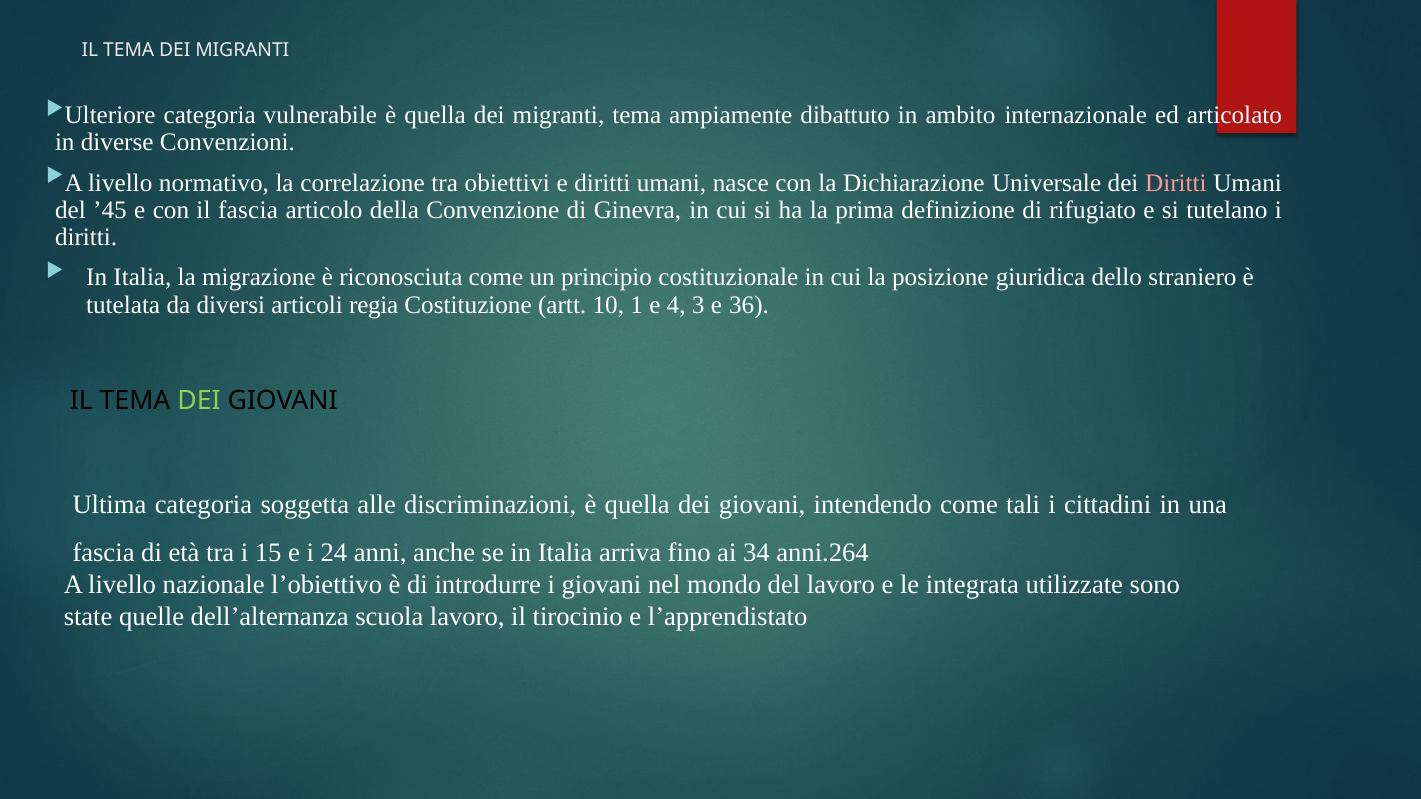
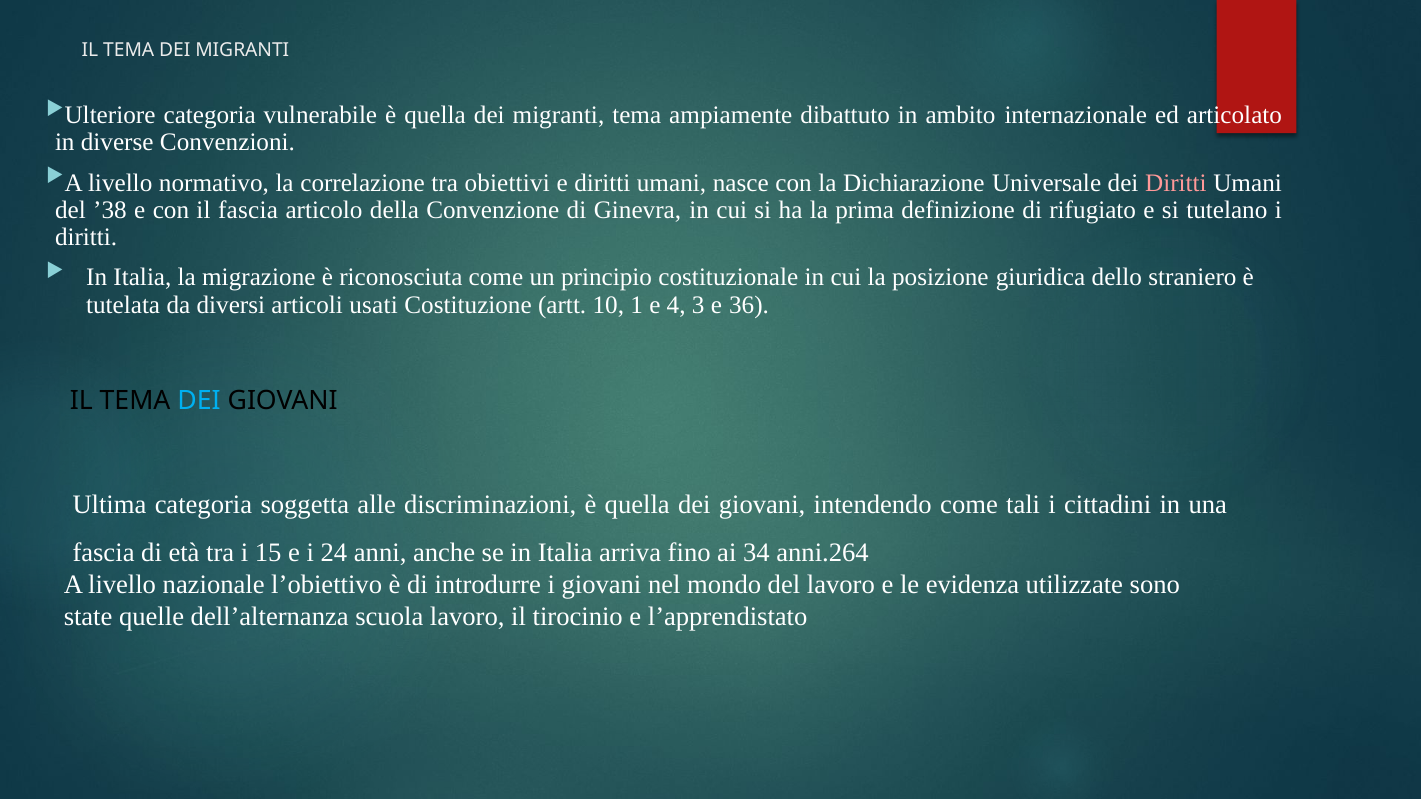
’45: ’45 -> ’38 (110, 210)
regia: regia -> usati (373, 305)
DEI colour: light green -> light blue (199, 401)
integrata: integrata -> evidenza (973, 585)
